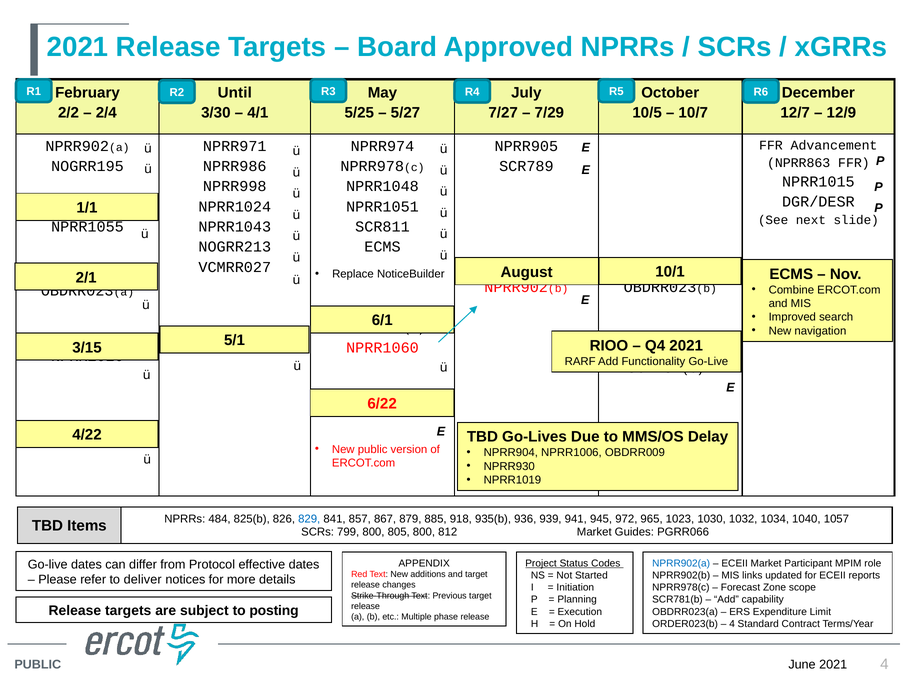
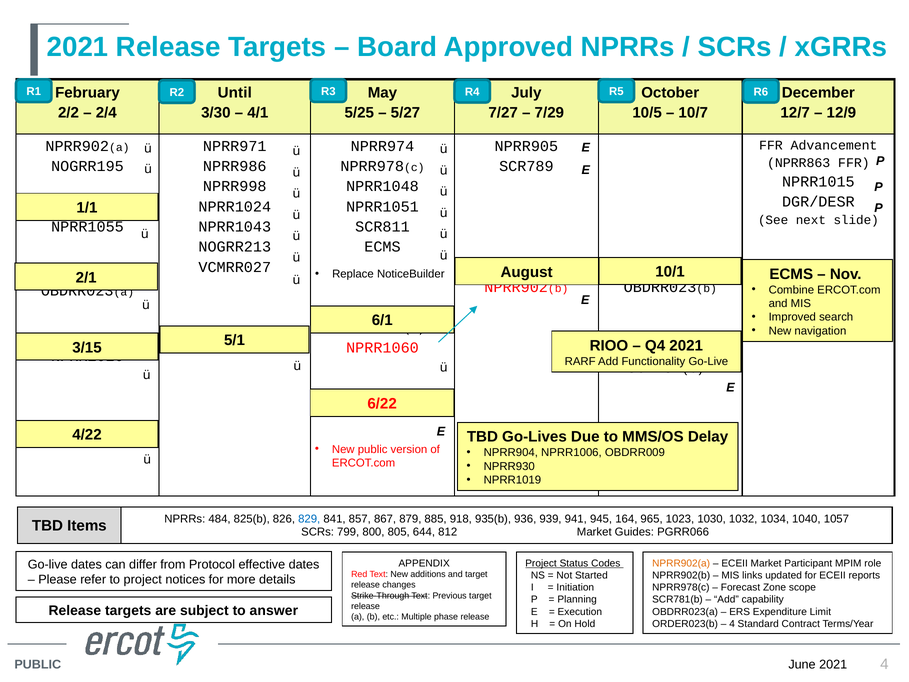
972: 972 -> 164 (626, 519)
805 800: 800 -> 644 (424, 532)
NPRR902(a colour: blue -> orange (681, 563)
to deliver: deliver -> project (143, 579)
posting: posting -> answer (274, 610)
